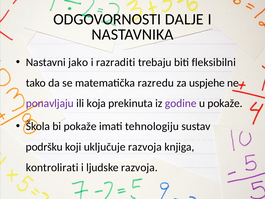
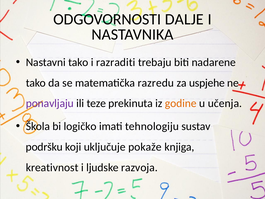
Nastavni jako: jako -> tako (78, 62)
fleksibilni: fleksibilni -> nadarene (214, 62)
koja: koja -> teze (96, 103)
godine colour: purple -> orange (181, 103)
u pokaže: pokaže -> učenja (225, 103)
bi pokaže: pokaže -> logičko (80, 126)
uključuje razvoja: razvoja -> pokaže (145, 147)
kontrolirati: kontrolirati -> kreativnost (52, 167)
